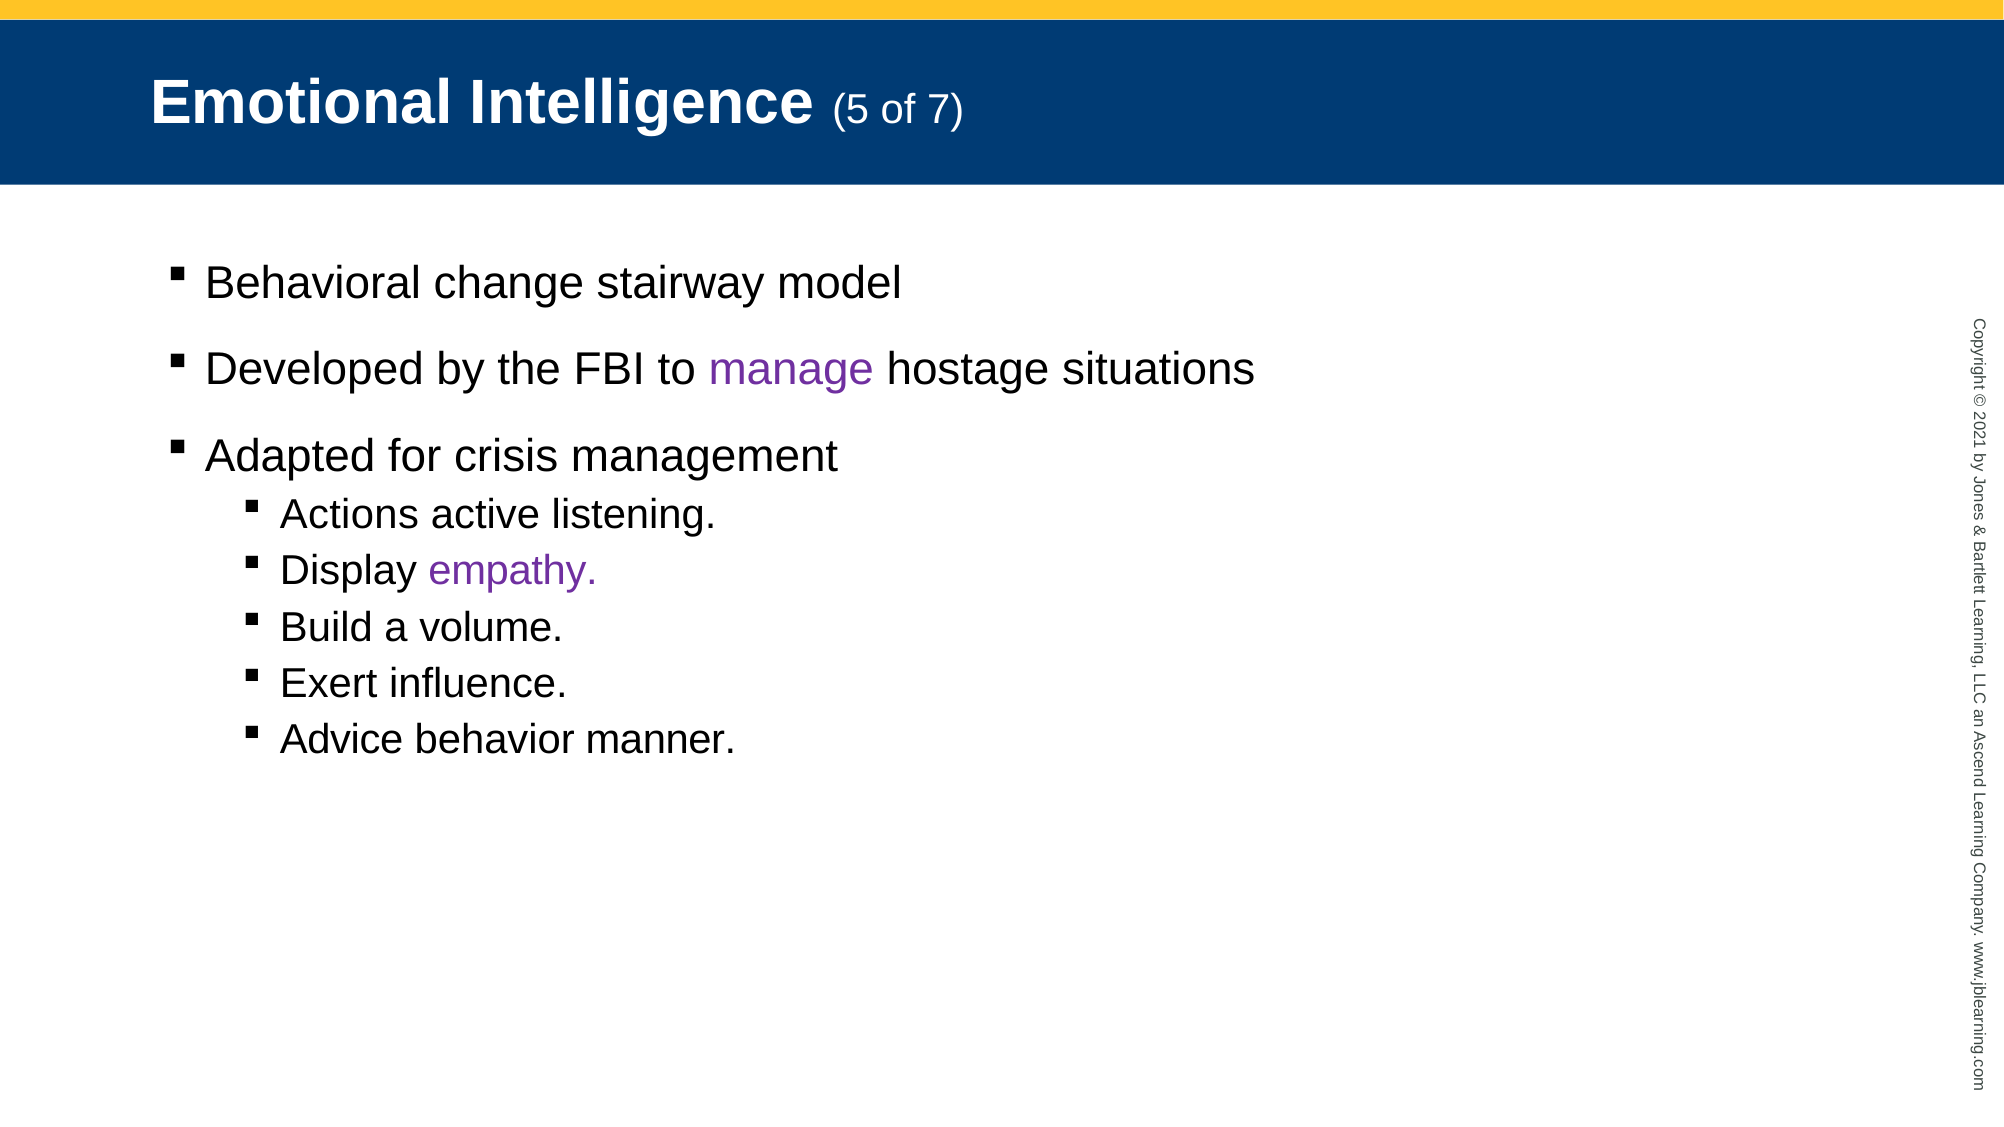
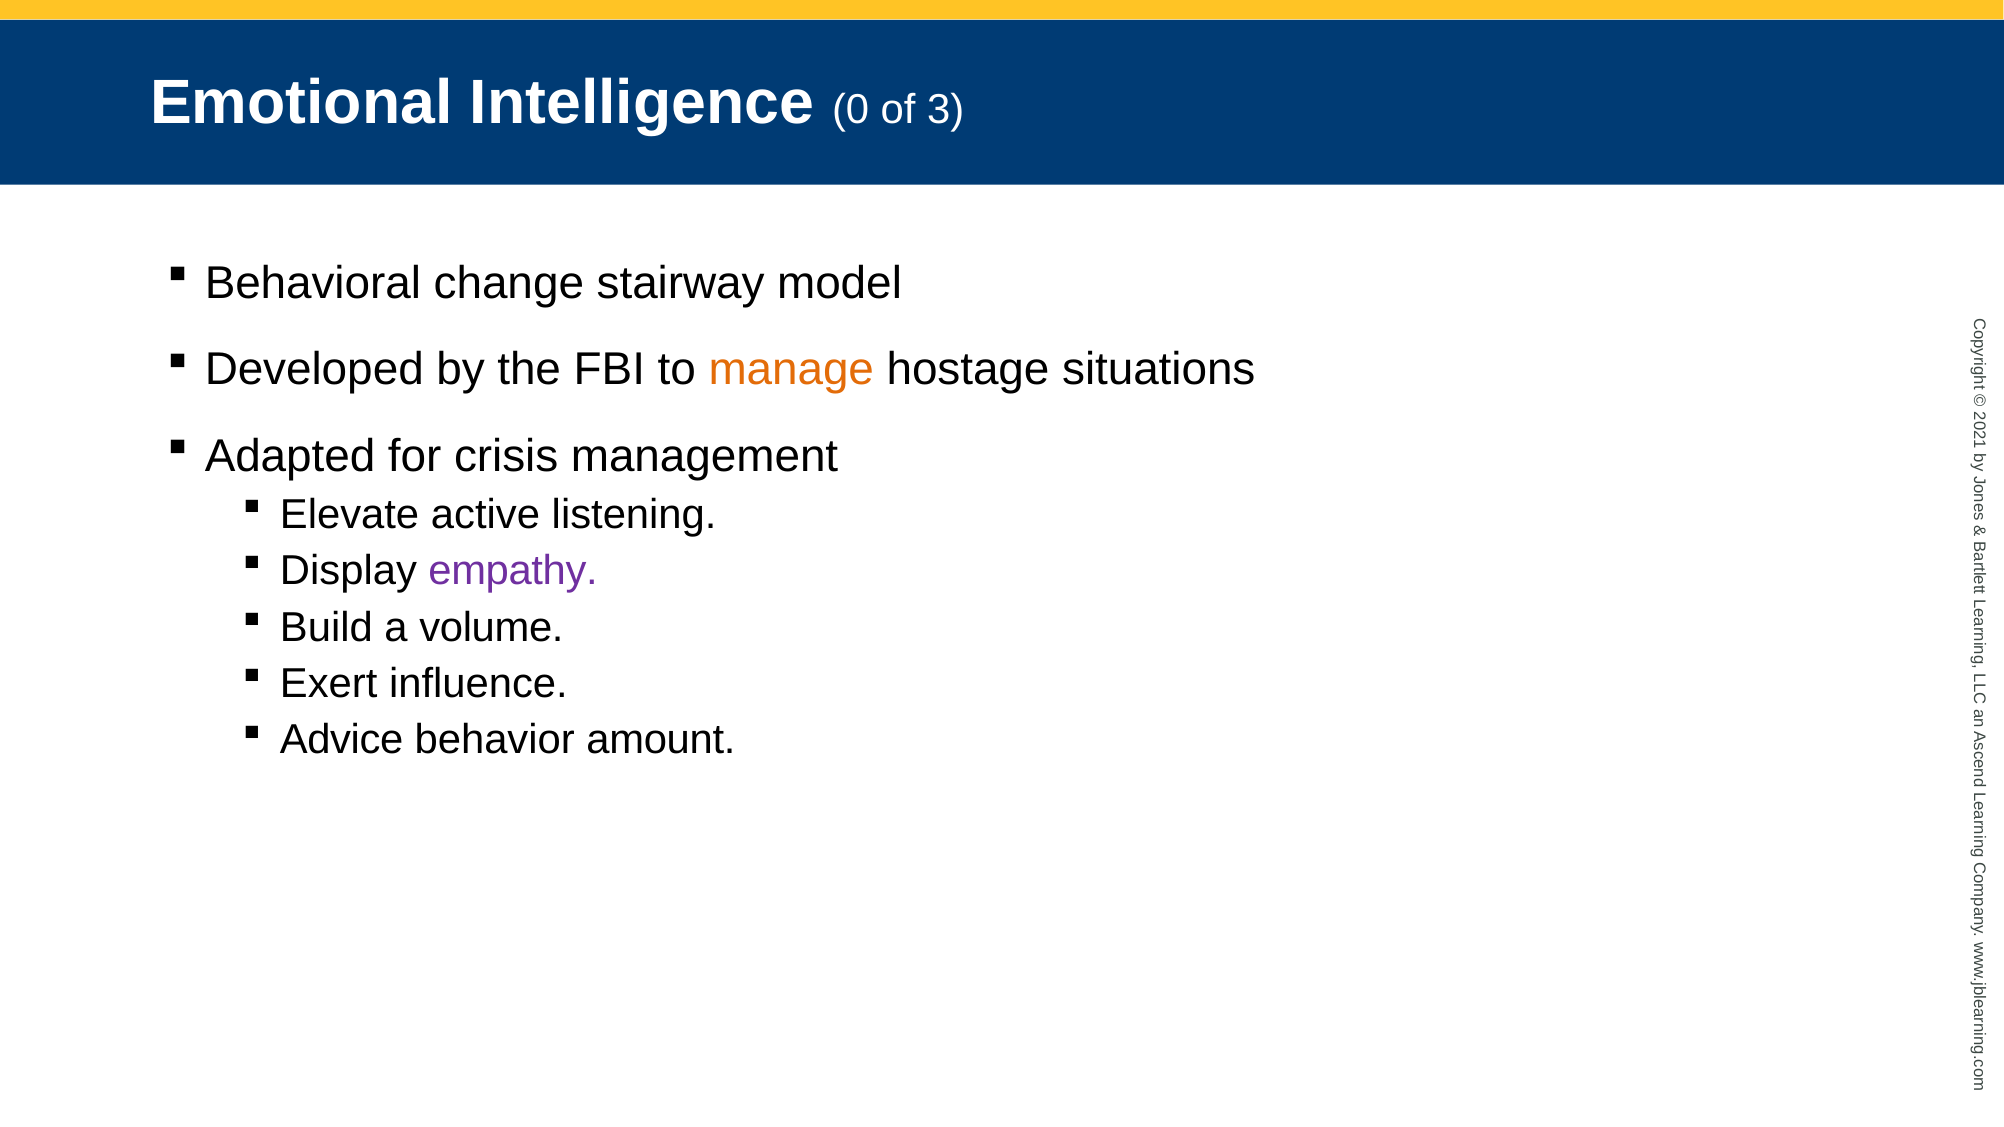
Intelligence 5: 5 -> 0 (851, 110)
7: 7 -> 3 (946, 110)
manage colour: purple -> orange (791, 370)
Actions: Actions -> Elevate (350, 515)
manner: manner -> amount (661, 740)
